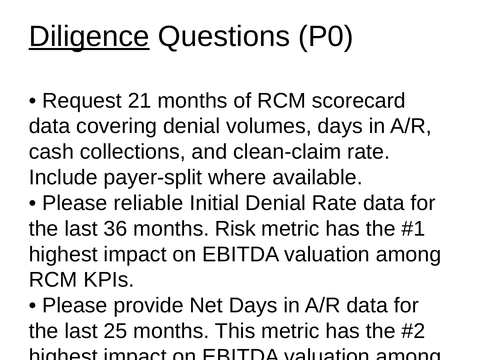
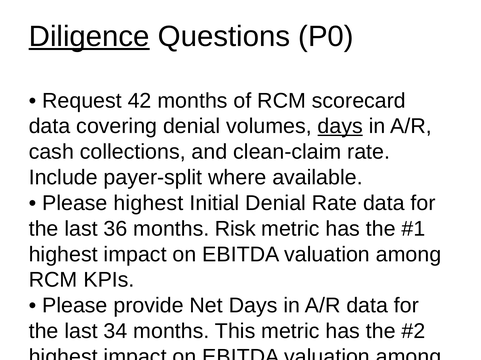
21: 21 -> 42 (140, 101)
days underline: none -> present (340, 127)
Please reliable: reliable -> highest (148, 204)
25: 25 -> 34 (116, 332)
